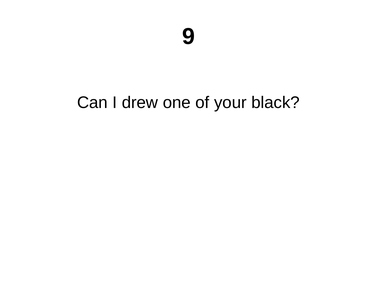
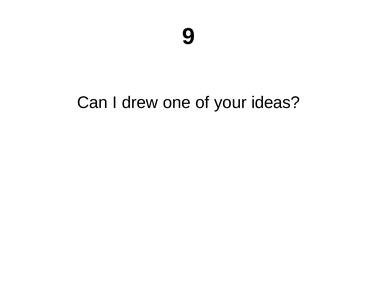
black: black -> ideas (276, 103)
